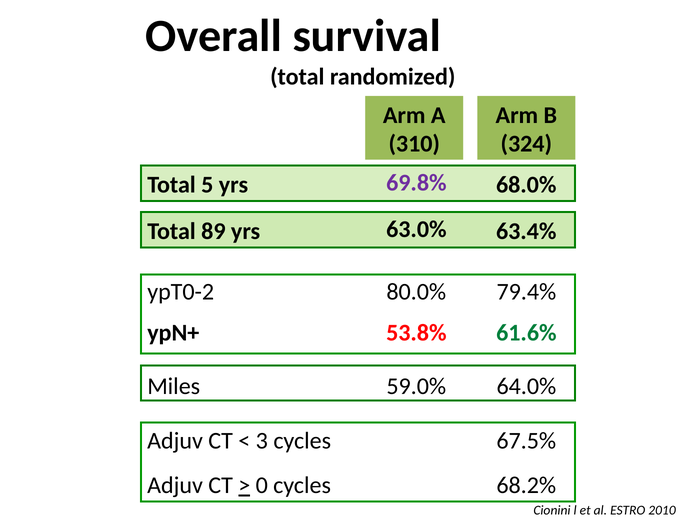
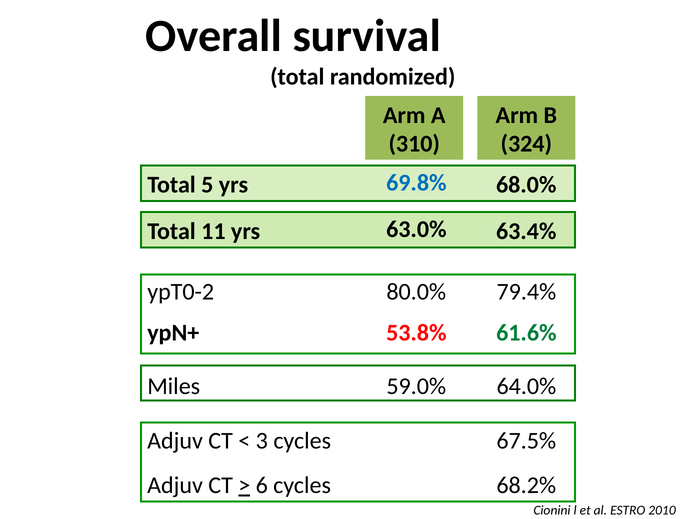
69.8% colour: purple -> blue (416, 183)
89: 89 -> 11 (213, 232)
0: 0 -> 6 (262, 486)
